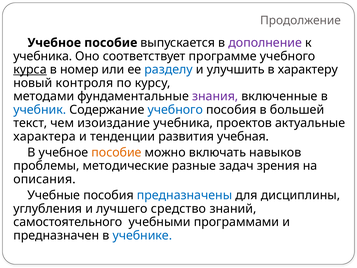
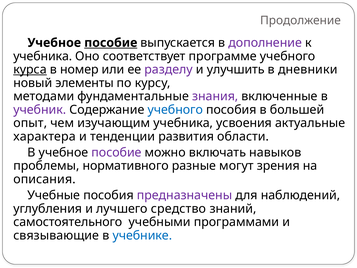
пособие underline: none -> present (111, 43)
разделу colour: blue -> purple (169, 69)
характеру: характеру -> дневники (308, 69)
контроля: контроля -> элементы (85, 83)
учебник colour: blue -> purple (40, 110)
текст: текст -> опыт (30, 123)
изоиздание: изоиздание -> изучающим (114, 123)
проектов: проектов -> усвоения (244, 123)
учебная: учебная -> области (243, 136)
пособие colour: orange -> purple (117, 152)
методические: методические -> нормативного (126, 166)
задач: задач -> могут (236, 166)
предназначены colour: blue -> purple (185, 195)
дисциплины: дисциплины -> наблюдений (301, 195)
предназначен: предназначен -> связывающие (56, 235)
